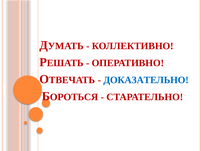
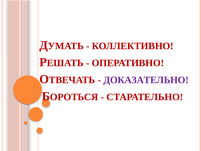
ДОКАЗАТЕЛЬНО colour: blue -> purple (146, 80)
